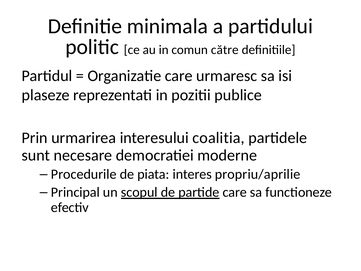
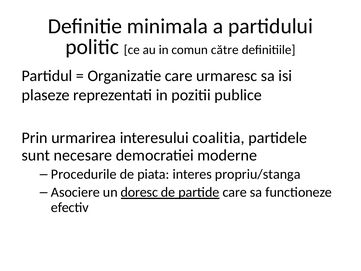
propriu/aprilie: propriu/aprilie -> propriu/stanga (258, 174)
Principal: Principal -> Asociere (75, 192)
scopul: scopul -> doresc (139, 192)
